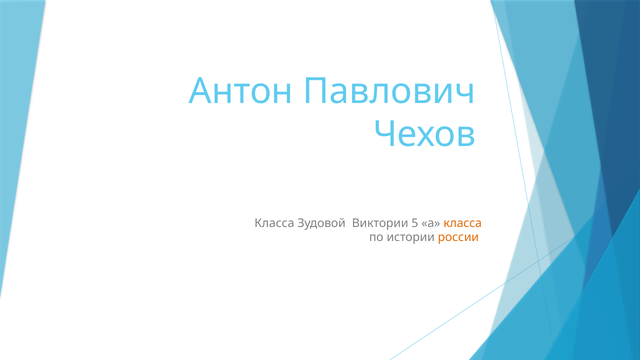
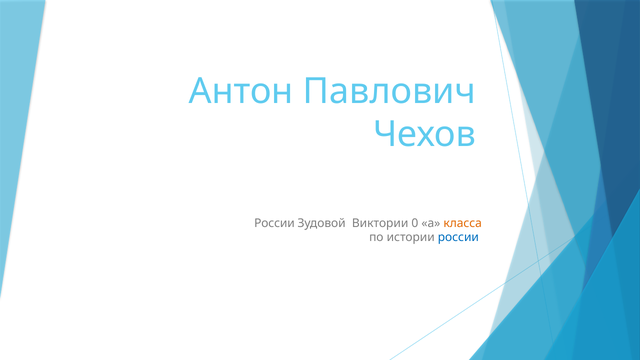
Класса: Класса -> России (274, 223)
5: 5 -> 0 (415, 223)
россии colour: orange -> blue (458, 237)
